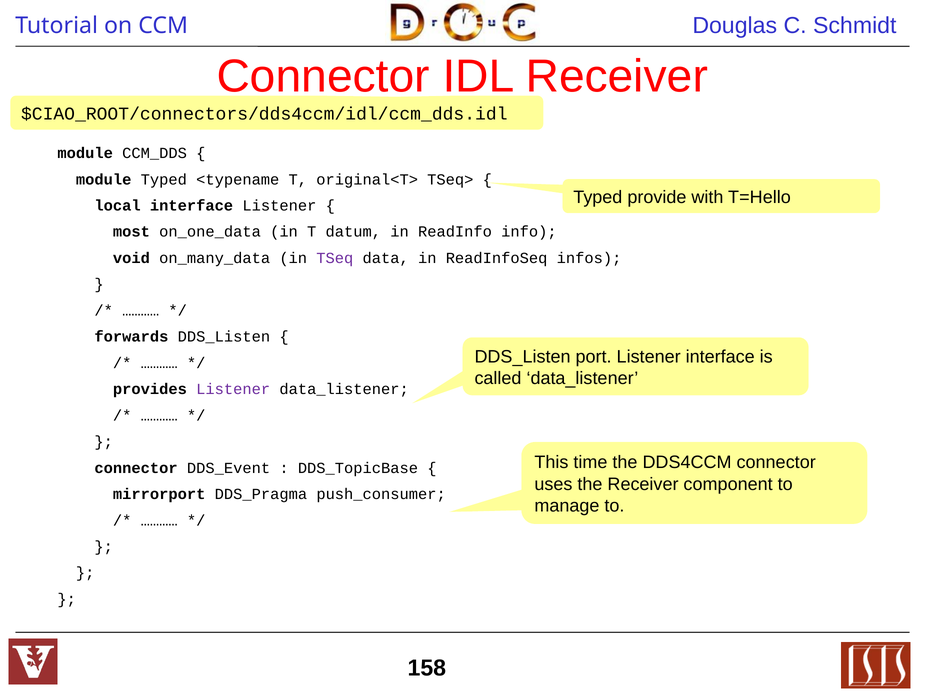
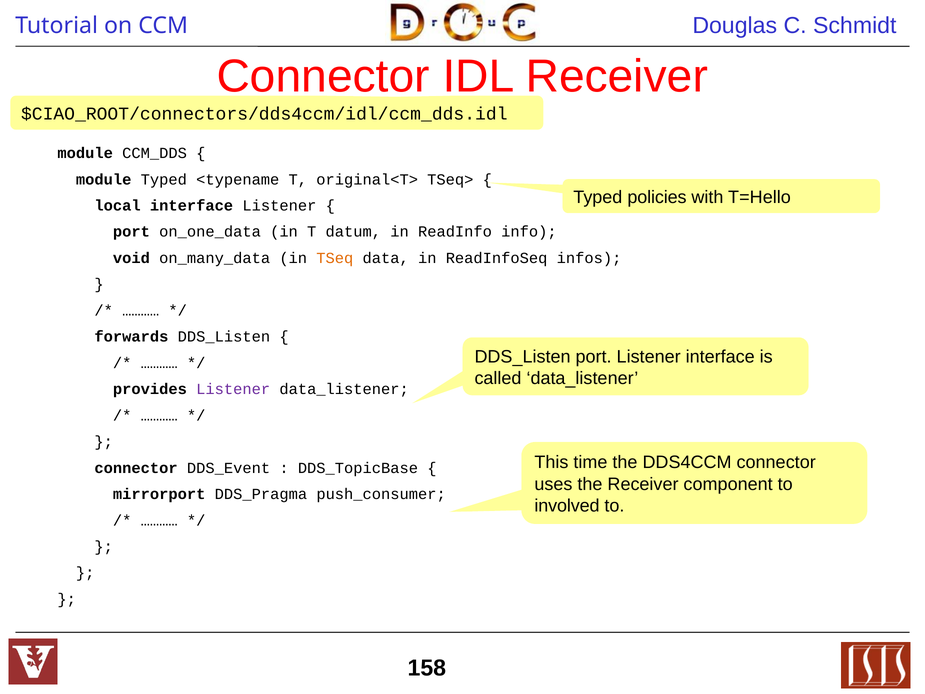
provide: provide -> policies (657, 197)
most: most -> port (131, 232)
TSeq colour: purple -> orange (335, 258)
manage: manage -> involved (567, 506)
